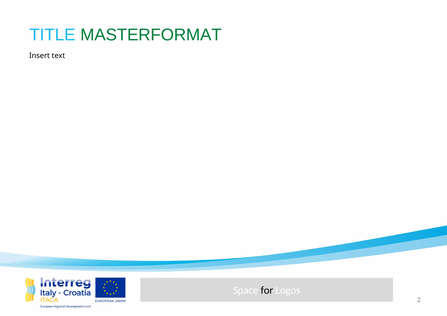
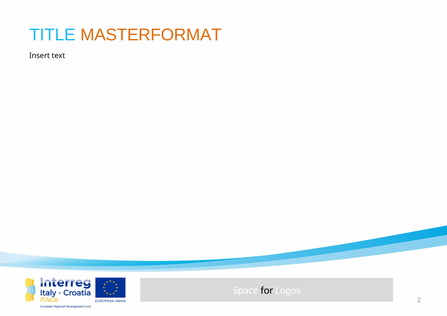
MASTERFORMAT colour: green -> orange (151, 35)
